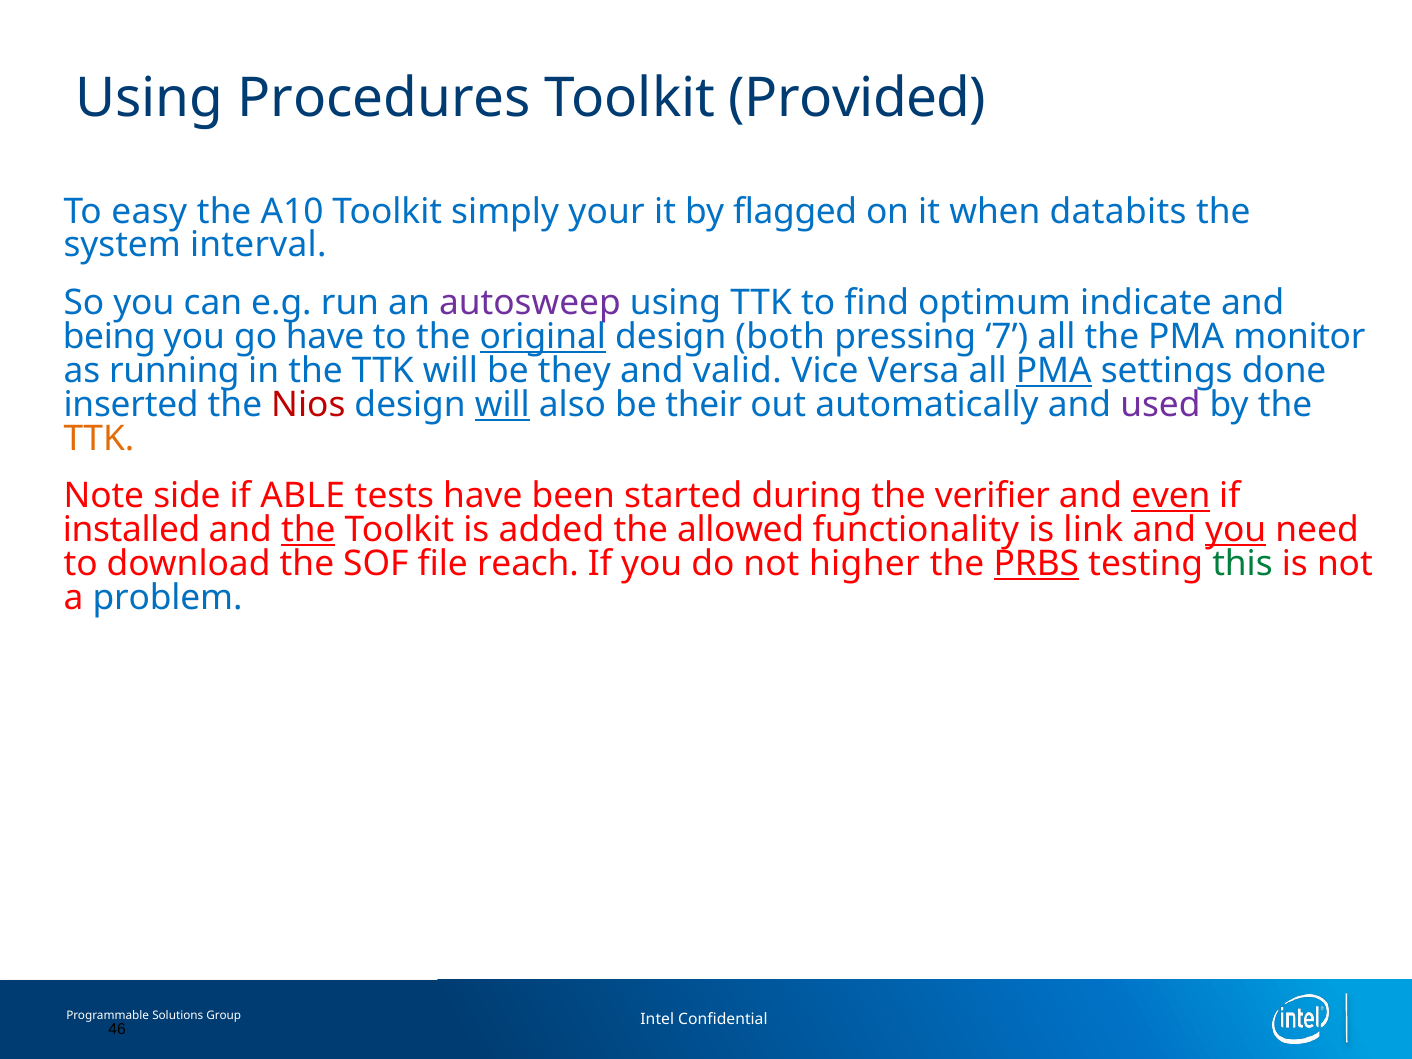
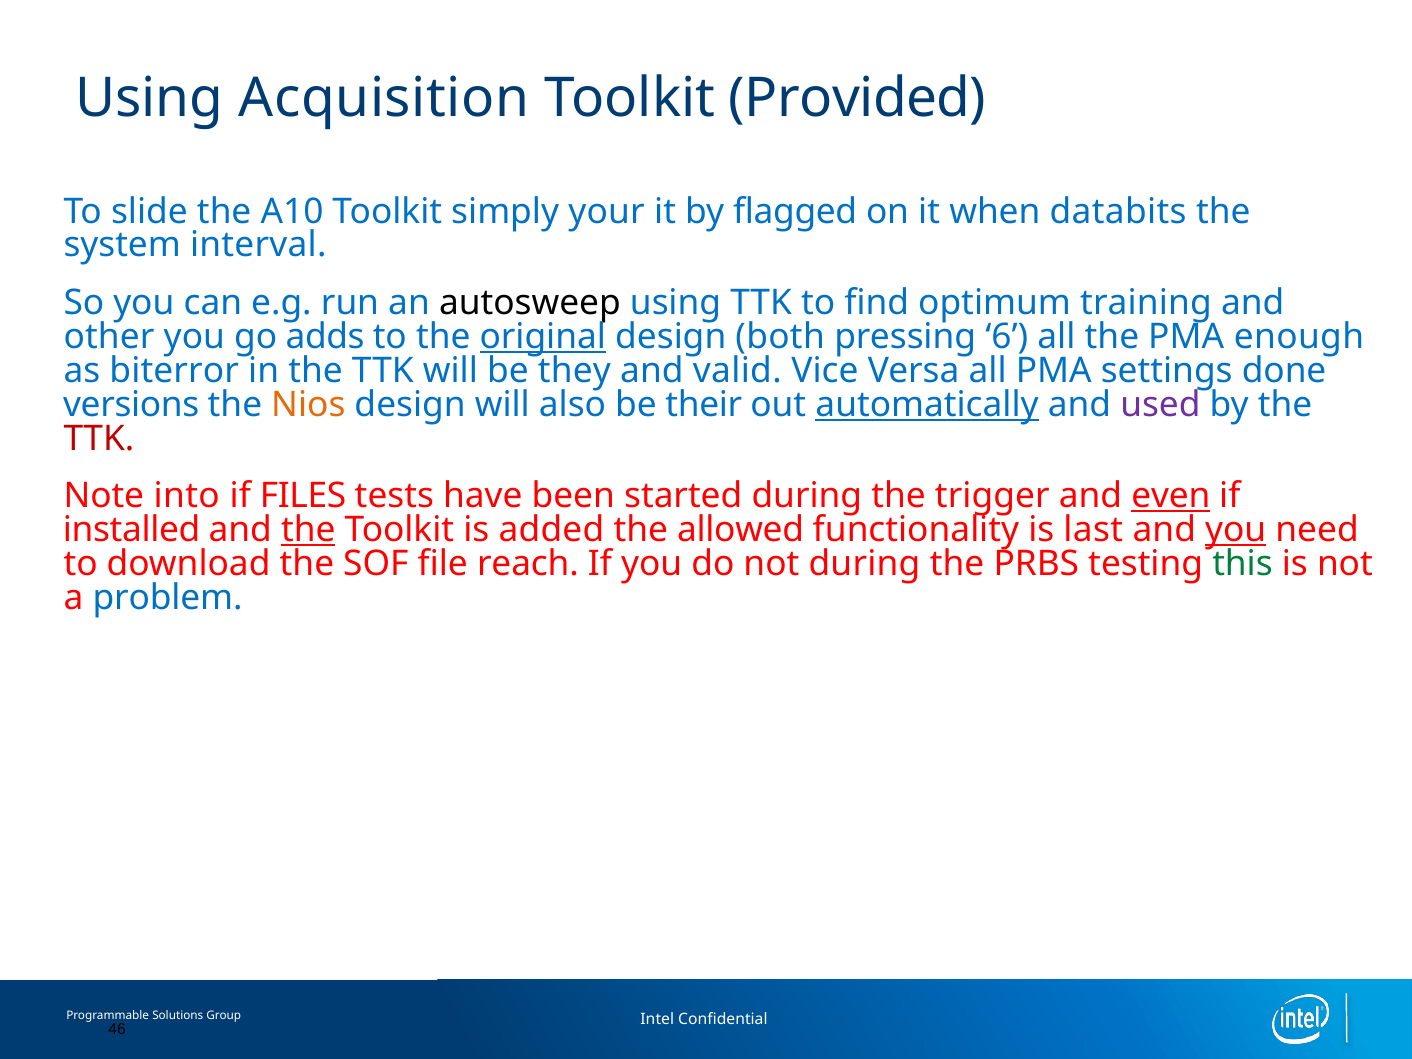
Procedures: Procedures -> Acquisition (384, 99)
easy: easy -> slide (149, 211)
autosweep colour: purple -> black (530, 303)
indicate: indicate -> training (1146, 303)
being: being -> other (109, 337)
go have: have -> adds (325, 337)
7: 7 -> 6 (1007, 337)
monitor: monitor -> enough (1299, 337)
running: running -> biterror (174, 371)
PMA underline: present -> none (1054, 371)
inserted: inserted -> versions (131, 404)
Nios colour: red -> orange (308, 404)
will underline: present -> none (502, 404)
automatically underline: none -> present (927, 404)
TTK colour: orange -> red (99, 438)
side: side -> into (187, 496)
ABLE: ABLE -> FILES (303, 496)
verifier: verifier -> trigger (992, 496)
link: link -> last (1093, 530)
not higher: higher -> during (864, 564)
PRBS underline: present -> none (1036, 564)
